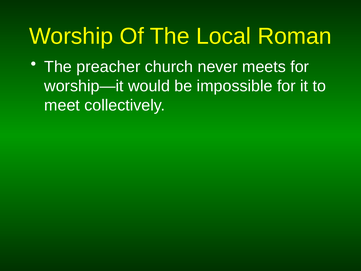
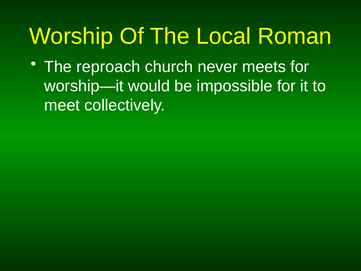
preacher: preacher -> reproach (108, 67)
